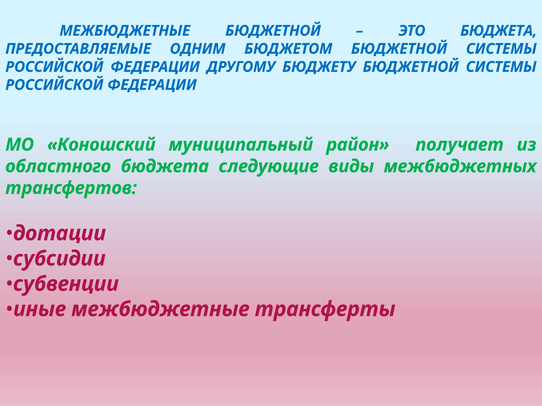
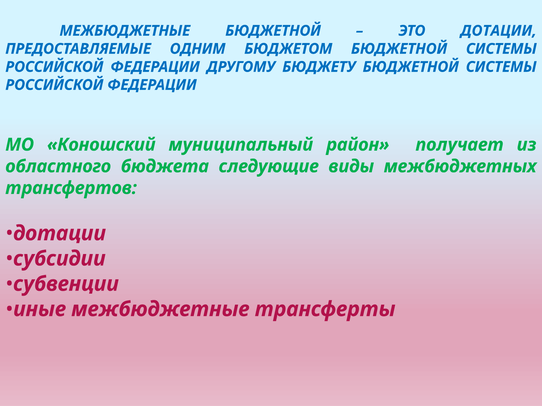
ЭТО БЮДЖЕТА: БЮДЖЕТА -> ДОТАЦИИ (499, 31)
